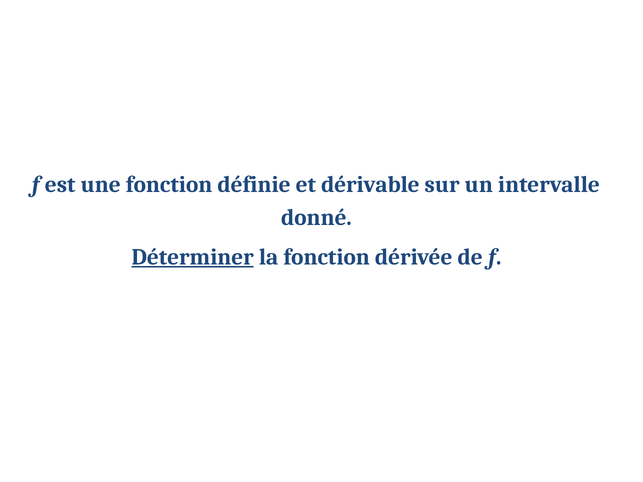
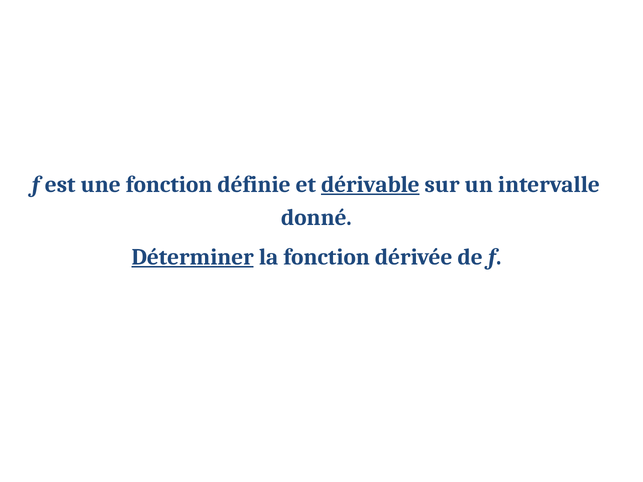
dérivable underline: none -> present (370, 184)
